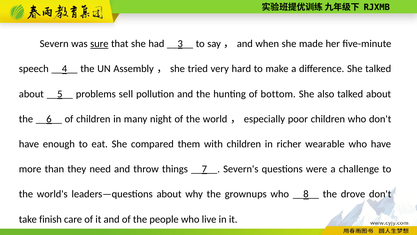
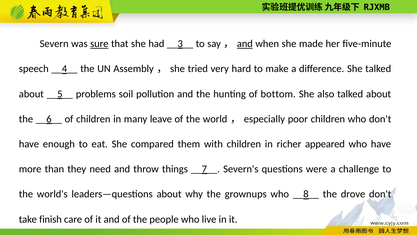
and underline: none -> present (245, 44)
sell: sell -> soil (126, 94)
night: night -> leave (161, 119)
wearable: wearable -> appeared (325, 144)
